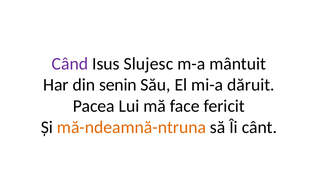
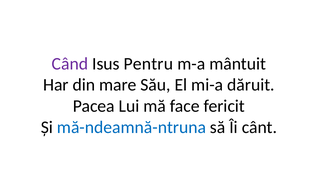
Slujesc: Slujesc -> Pentru (148, 64)
senin: senin -> mare (118, 85)
mă-ndeamnă-ntruna colour: orange -> blue (131, 127)
